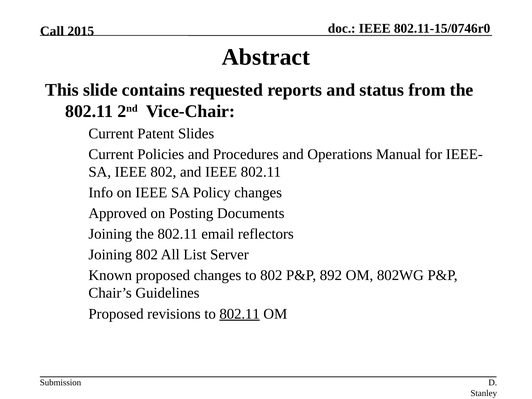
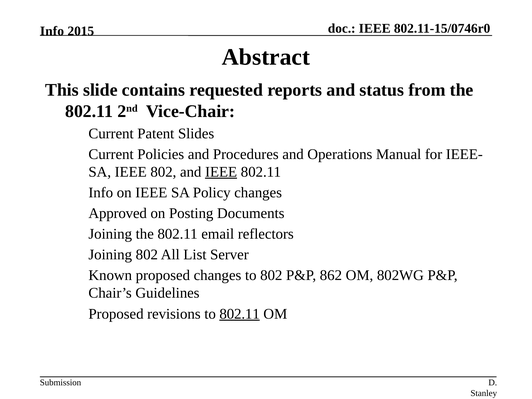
Call: Call -> Info (52, 31)
IEEE underline: none -> present (221, 172)
892: 892 -> 862 (331, 275)
